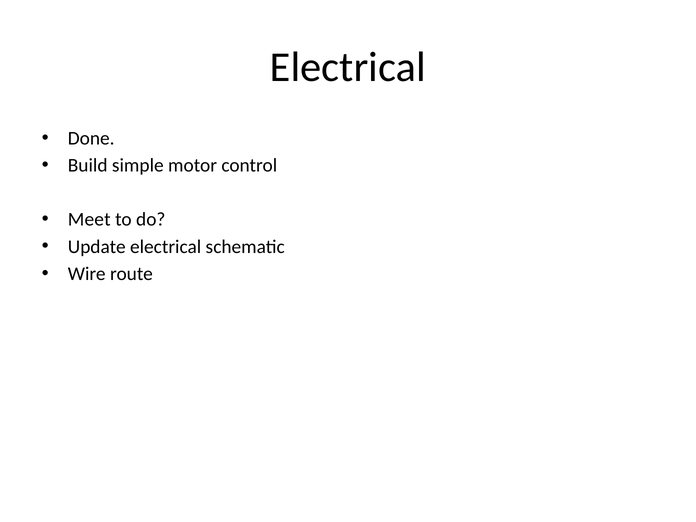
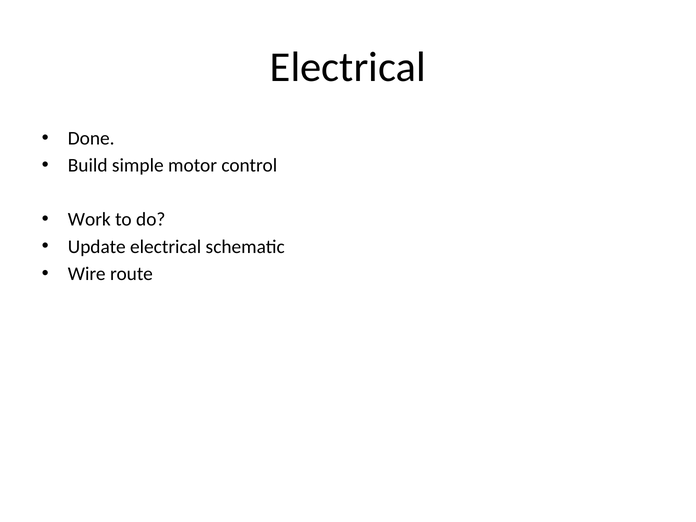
Meet: Meet -> Work (89, 220)
